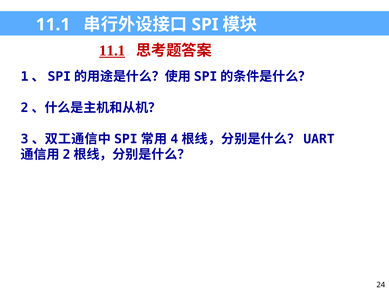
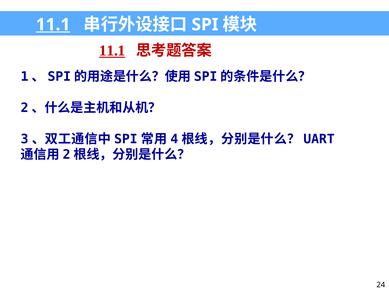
11.1 underline: none -> present (53, 25)
